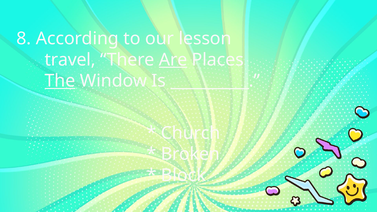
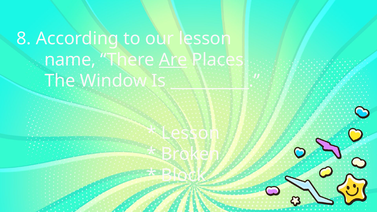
travel: travel -> name (70, 60)
The underline: present -> none (60, 81)
Church: Church -> Lesson (190, 133)
